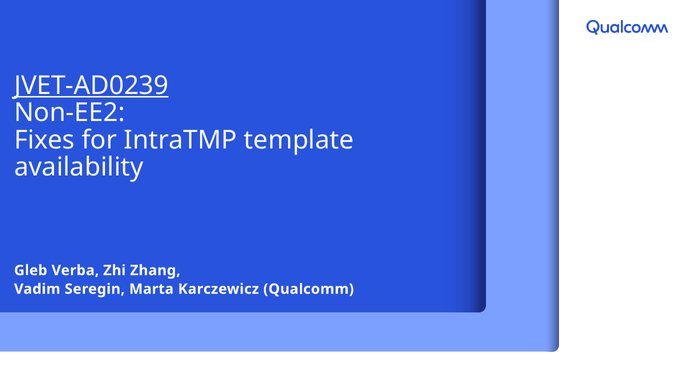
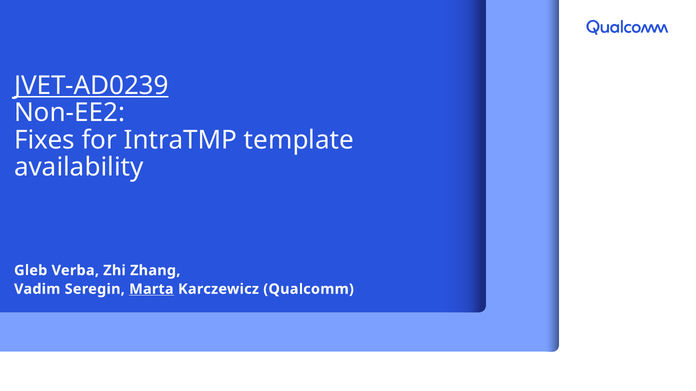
Marta underline: none -> present (151, 289)
